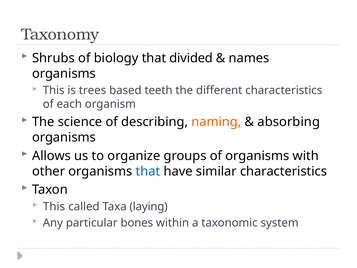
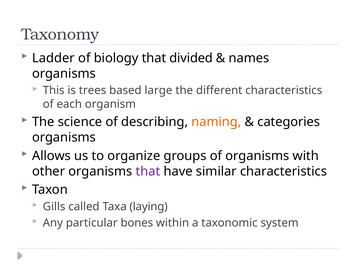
Shrubs: Shrubs -> Ladder (53, 58)
teeth: teeth -> large (158, 90)
absorbing: absorbing -> categories (289, 122)
that colour: blue -> purple (148, 171)
This: This -> Gills (54, 206)
